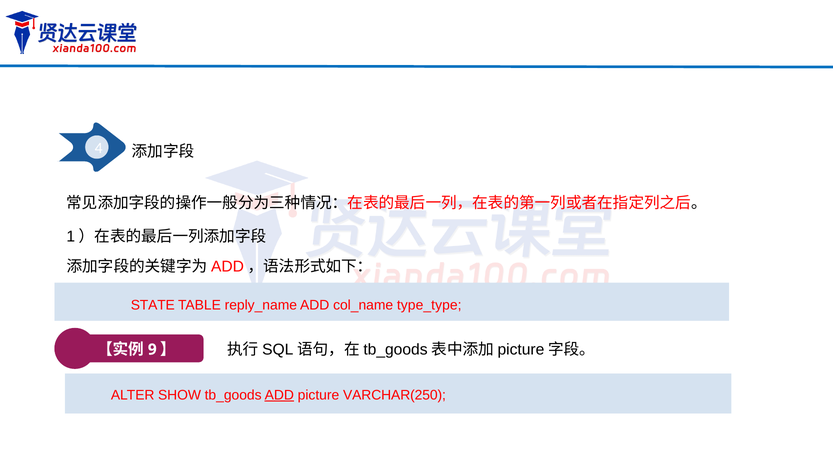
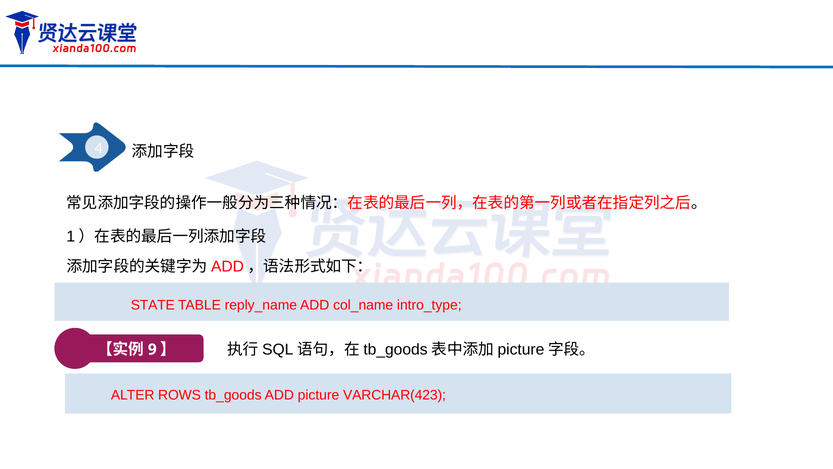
type_type: type_type -> intro_type (429, 305)
SHOW: SHOW -> ROWS (180, 395)
ADD underline: present -> none (279, 395)
VARCHAR(250: VARCHAR(250 -> VARCHAR(423 (395, 395)
